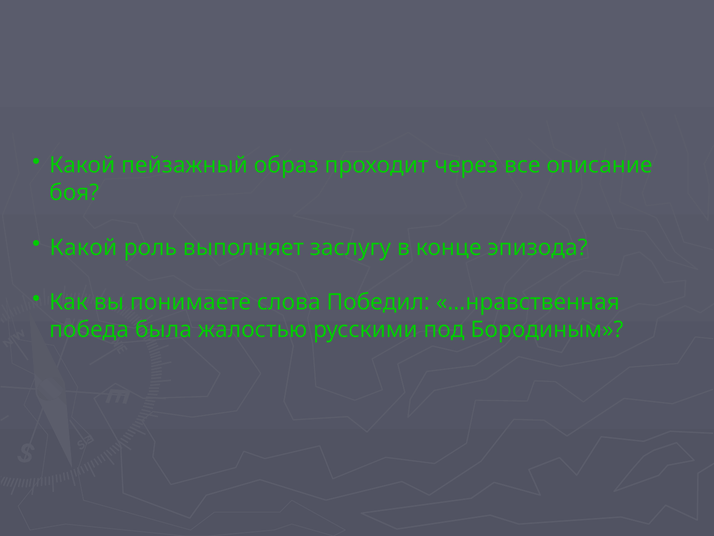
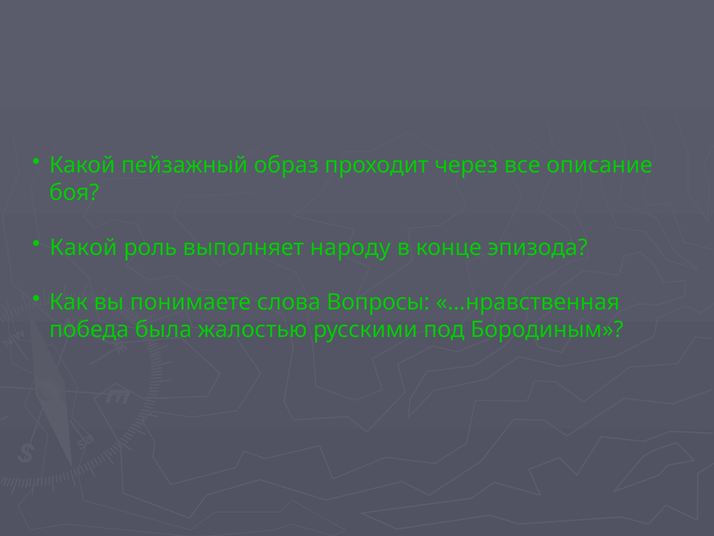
заслугу: заслугу -> народу (350, 247)
Победил: Победил -> Вопросы (378, 302)
